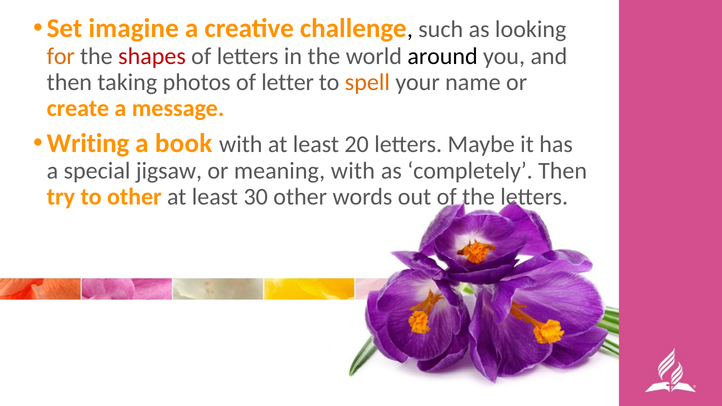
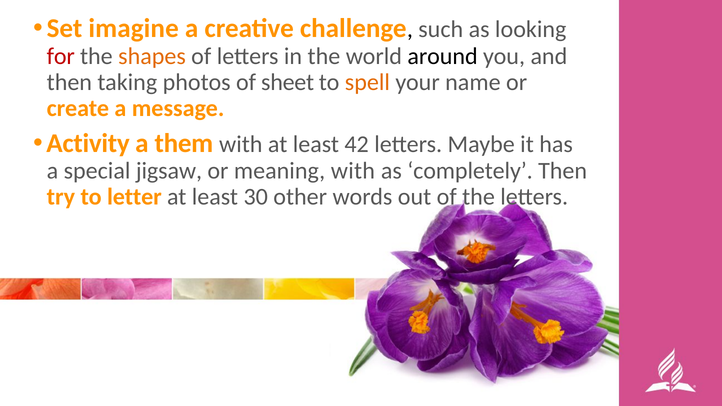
for colour: orange -> red (61, 56)
shapes colour: red -> orange (152, 56)
letter: letter -> sheet (288, 82)
Writing: Writing -> Activity (88, 143)
book: book -> them (184, 143)
20: 20 -> 42 (357, 144)
to other: other -> letter (134, 197)
